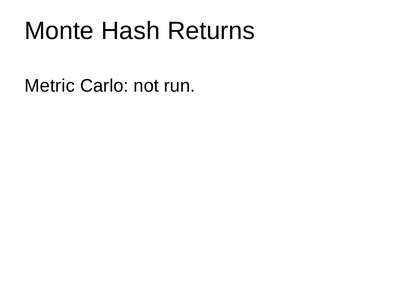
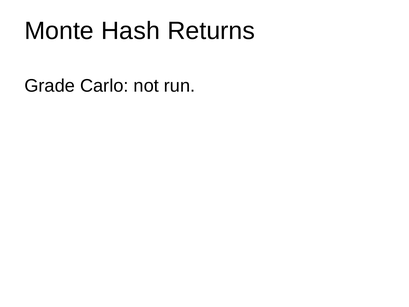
Metric: Metric -> Grade (50, 86)
